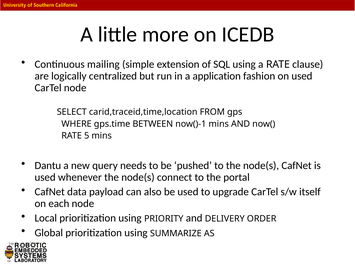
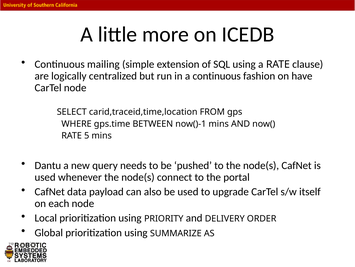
a application: application -> continuous (217, 76)
on used: used -> have (302, 76)
